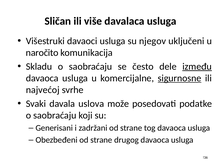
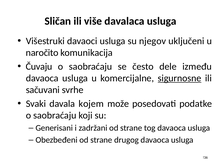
Skladu: Skladu -> Čuvaju (39, 67)
između underline: present -> none (197, 67)
najvećoj: najvećoj -> sačuvani (43, 90)
uslova: uslova -> kojem (91, 104)
